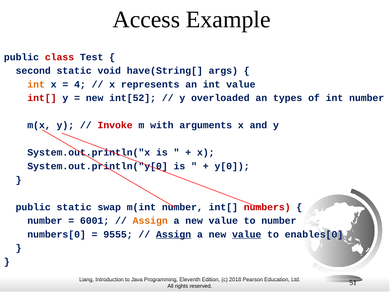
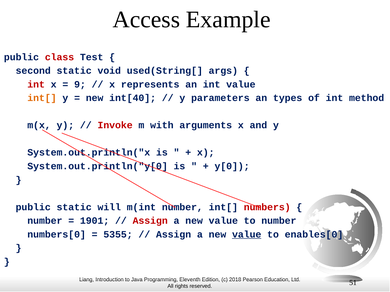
have(String[: have(String[ -> used(String[ (165, 71)
int colour: orange -> red (36, 85)
4: 4 -> 9 (80, 85)
int[ colour: red -> orange (42, 98)
int[52: int[52 -> int[40 (133, 98)
overloaded: overloaded -> parameters (220, 98)
int number: number -> method (367, 98)
swap: swap -> will (109, 207)
6001: 6001 -> 1901 (95, 221)
Assign colour: orange -> red (150, 221)
9555: 9555 -> 5355 (118, 235)
Assign underline: present -> none (174, 235)
